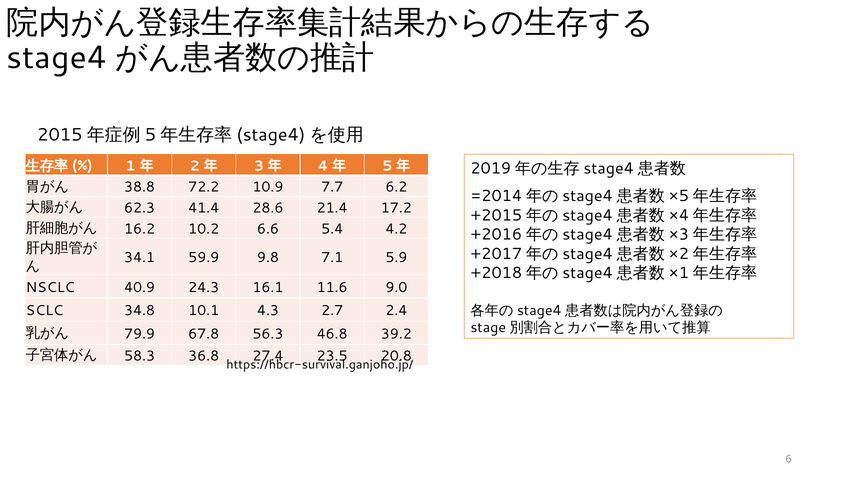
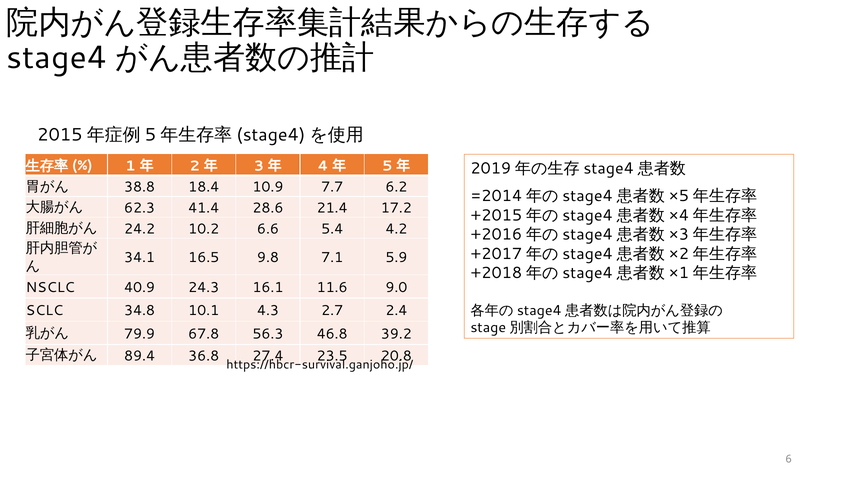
72.2: 72.2 -> 18.4 (204, 187)
16.2: 16.2 -> 24.2 (140, 229)
59.9: 59.9 -> 16.5 (204, 258)
58.3: 58.3 -> 89.4 (140, 356)
